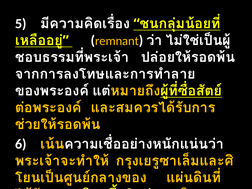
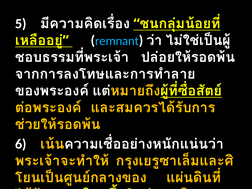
remnant colour: yellow -> light blue (117, 41)
